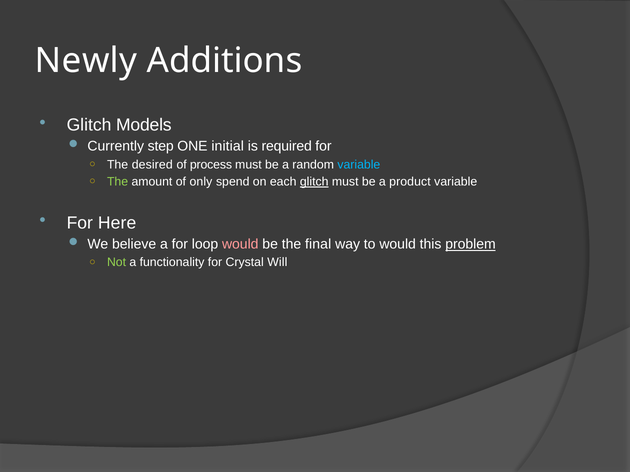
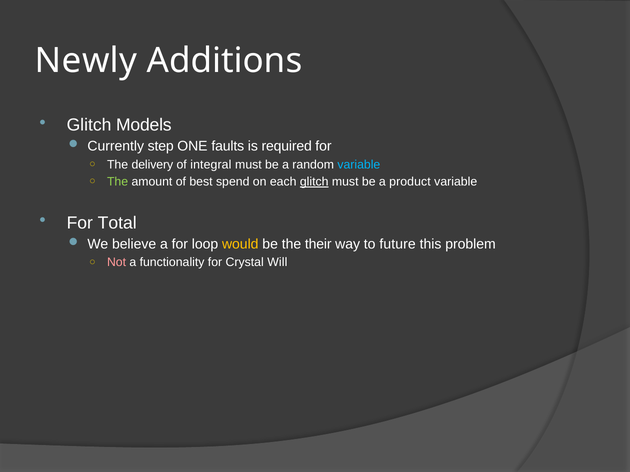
initial: initial -> faults (228, 147)
desired: desired -> delivery (152, 165)
process: process -> integral (211, 165)
only: only -> best (201, 182)
Here: Here -> Total (117, 223)
would colour: pink -> yellow (240, 245)
final: final -> their (318, 245)
to would: would -> future (398, 245)
problem underline: present -> none (470, 245)
Not colour: light green -> pink (117, 263)
